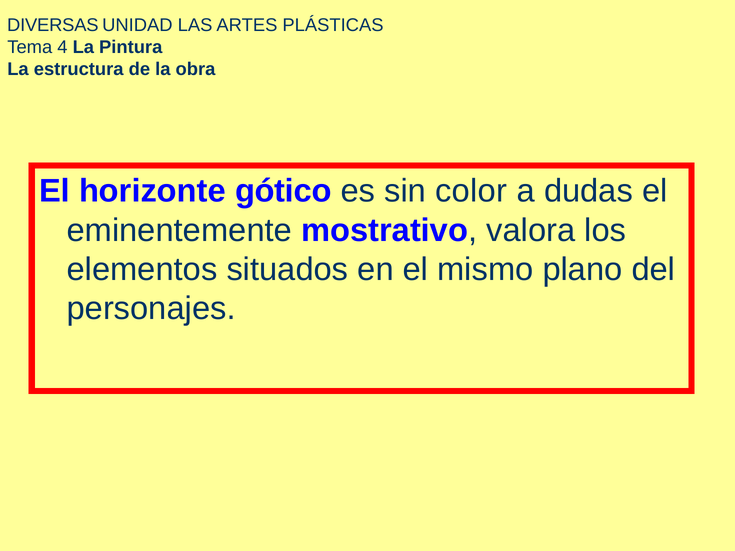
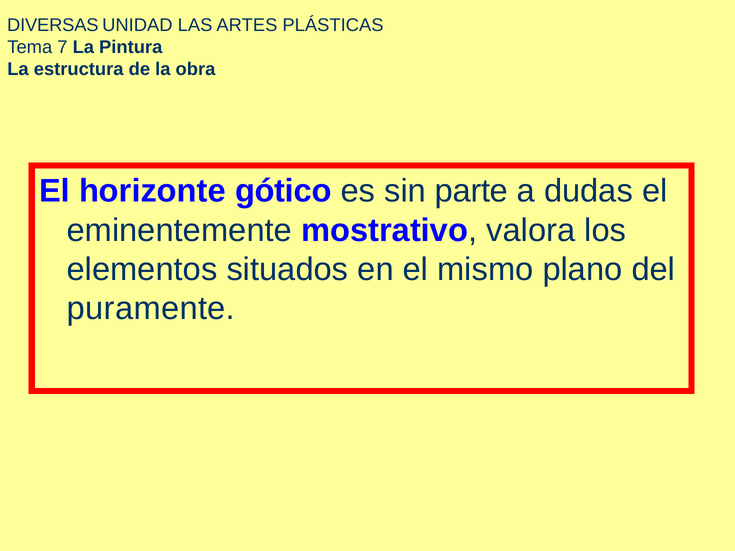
4: 4 -> 7 (62, 47)
color: color -> parte (472, 191)
personajes: personajes -> puramente (151, 309)
